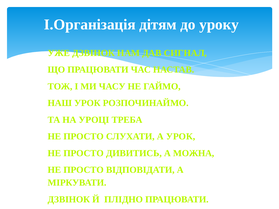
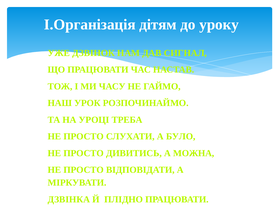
А УРОК: УРОК -> БУЛО (181, 137)
ДЗВІНОК: ДЗВІНОК -> ДЗВІНКА (69, 200)
